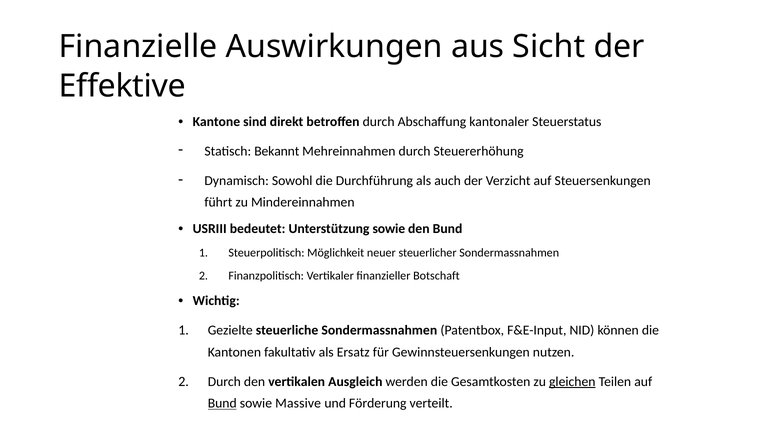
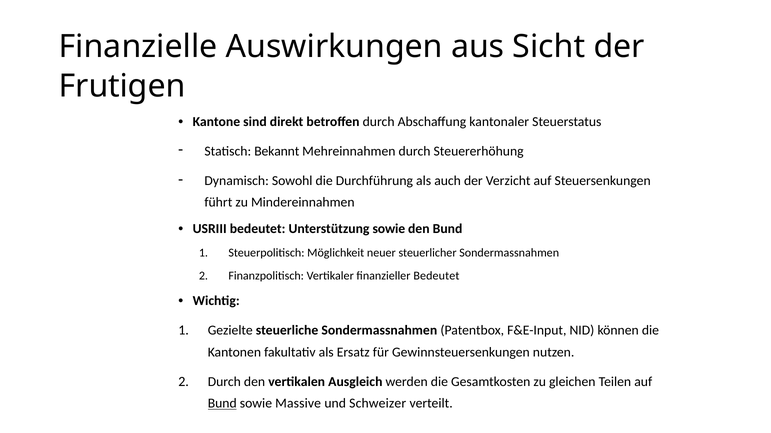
Effektive: Effektive -> Frutigen (122, 86)
finanzieller Botschaft: Botschaft -> Bedeutet (436, 276)
gleichen underline: present -> none (572, 382)
Förderung: Förderung -> Schweizer (378, 404)
